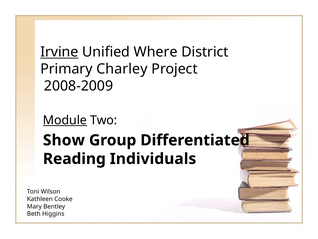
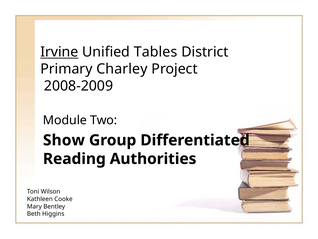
Where: Where -> Tables (156, 52)
Module underline: present -> none (65, 120)
Individuals: Individuals -> Authorities (153, 159)
